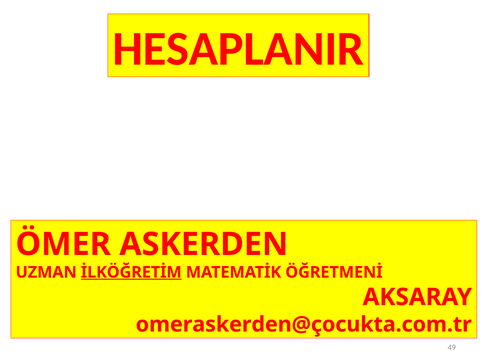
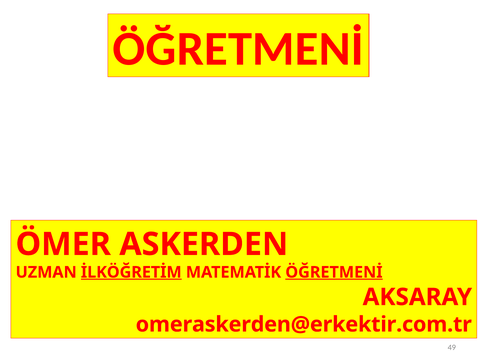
HESAPLANIR: HESAPLANIR -> ÖĞRETMENİ (238, 49)
ÖĞRETMENİ underline: none -> present (334, 272)
omeraskerden@çocukta.com.tr: omeraskerden@çocukta.com.tr -> omeraskerden@erkektir.com.tr (304, 324)
